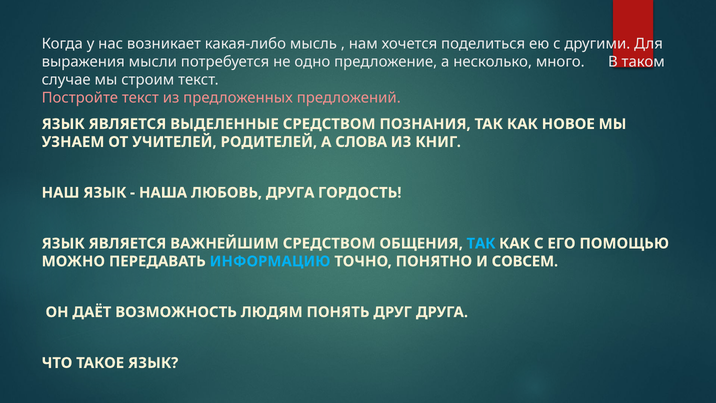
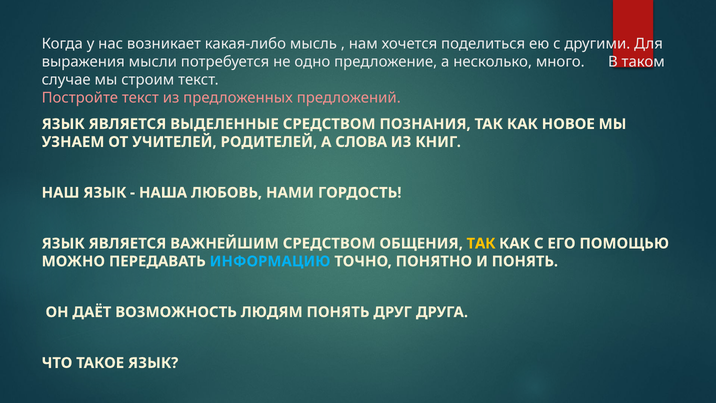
ЛЮБОВЬ ДРУГА: ДРУГА -> НАМИ (290, 193)
ТАК colour: light blue -> yellow (481, 243)
И СОВСЕМ: СОВСЕМ -> ПОНЯТЬ (525, 261)
